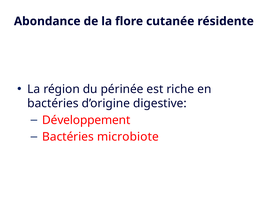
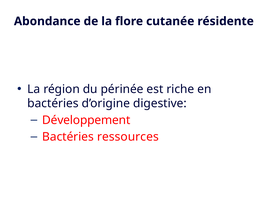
microbiote: microbiote -> ressources (128, 137)
